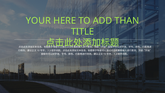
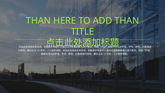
YOUR: YOUR -> THAN (38, 21)
